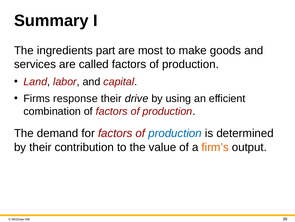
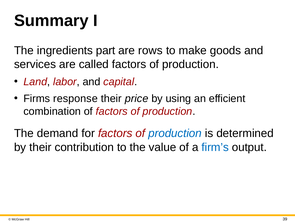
most: most -> rows (150, 50)
drive: drive -> price (137, 98)
firm’s colour: orange -> blue (215, 147)
